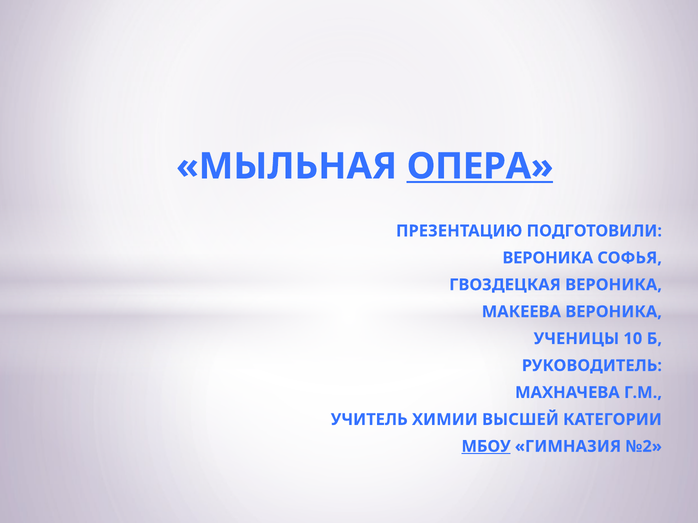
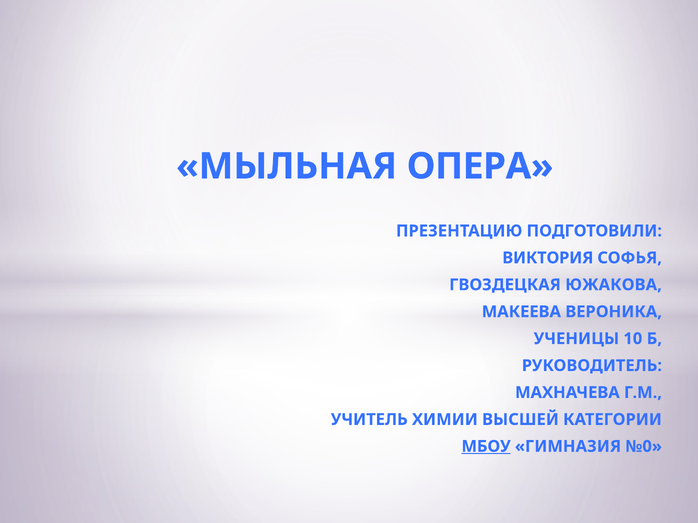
ОПЕРА underline: present -> none (480, 166)
ВЕРОНИКА: ВЕРОНИКА -> ВИКТОРИЯ (548, 258)
ГВОЗДЕЦКАЯ ВЕРОНИКА: ВЕРОНИКА -> ЮЖАКОВА (614, 285)
№2: №2 -> №0 (644, 447)
